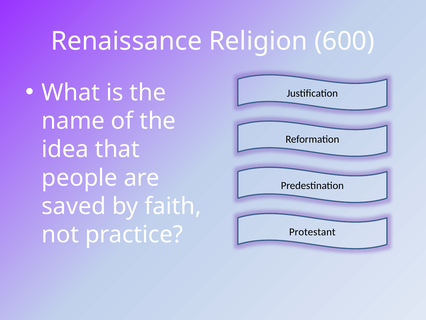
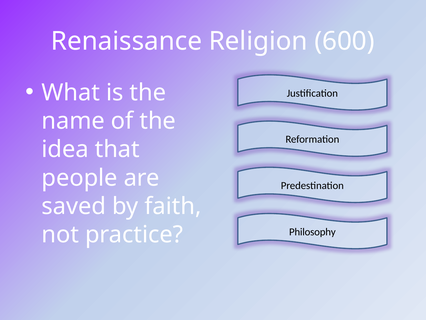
Protestant: Protestant -> Philosophy (312, 231)
